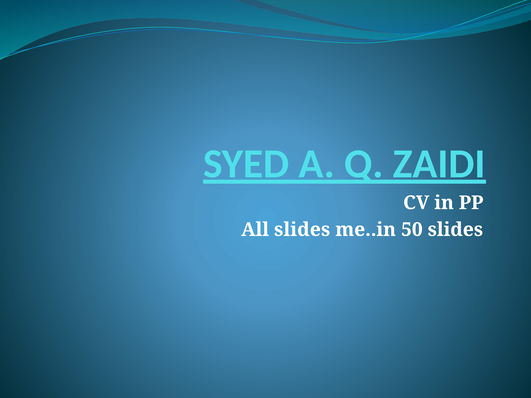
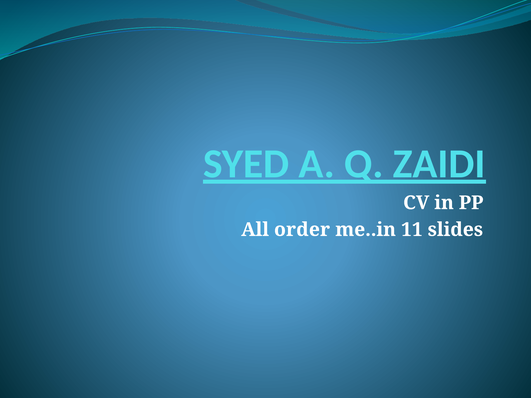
All slides: slides -> order (302, 230)
50: 50 -> 11 (412, 230)
